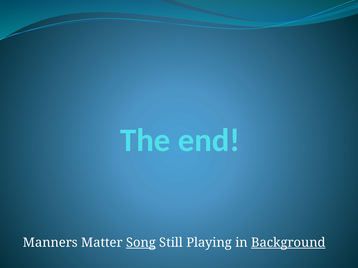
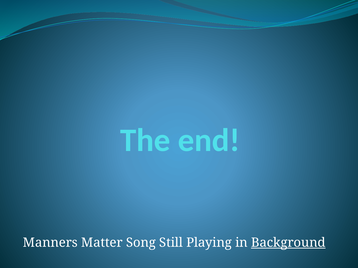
Song underline: present -> none (141, 243)
